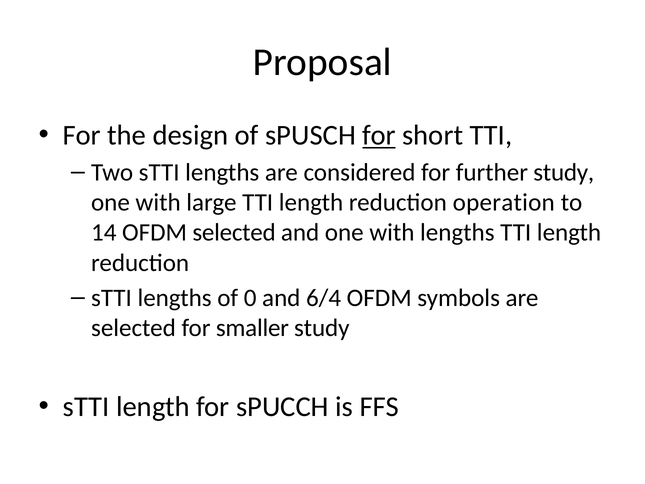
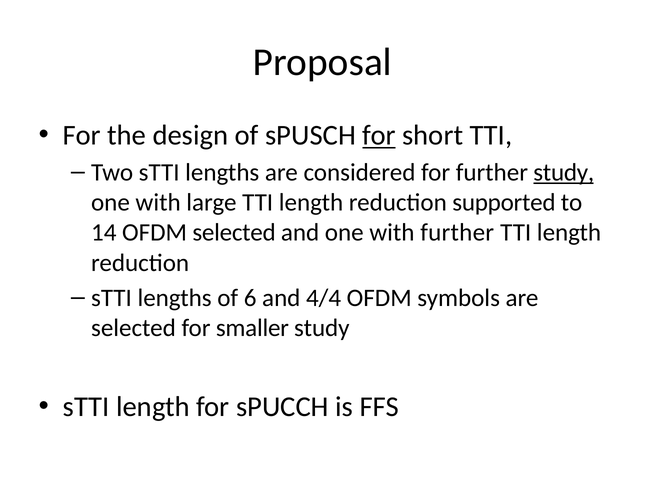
study underline: none -> present (564, 172)
operation: operation -> supported (504, 202)
with lengths: lengths -> further (457, 233)
0: 0 -> 6 (250, 298)
6/4: 6/4 -> 4/4 (324, 298)
